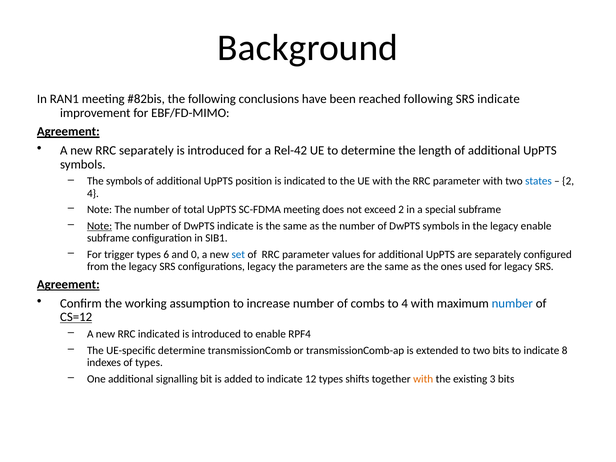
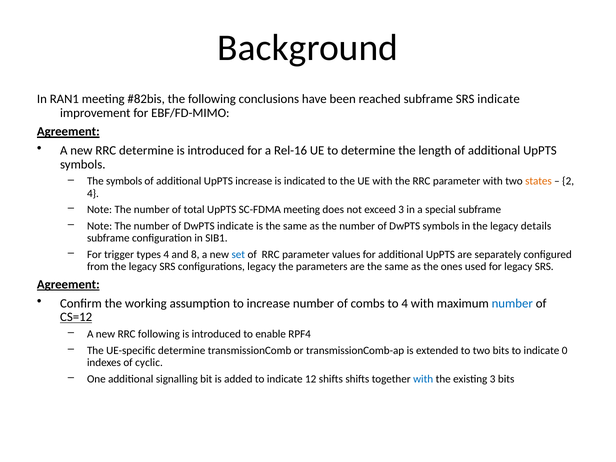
reached following: following -> subframe (428, 99)
RRC separately: separately -> determine (146, 150)
Rel-42: Rel-42 -> Rel-16 (291, 150)
UpPTS position: position -> increase (254, 181)
states colour: blue -> orange (538, 181)
exceed 2: 2 -> 3 (401, 210)
Note underline: present -> none (100, 226)
legacy enable: enable -> details (536, 226)
types 6: 6 -> 4 (166, 254)
0: 0 -> 8 (195, 254)
RRC indicated: indicated -> following (159, 334)
8: 8 -> 0 (565, 351)
of types: types -> cyclic (149, 363)
12 types: types -> shifts (331, 379)
with colour: orange -> blue (423, 379)
